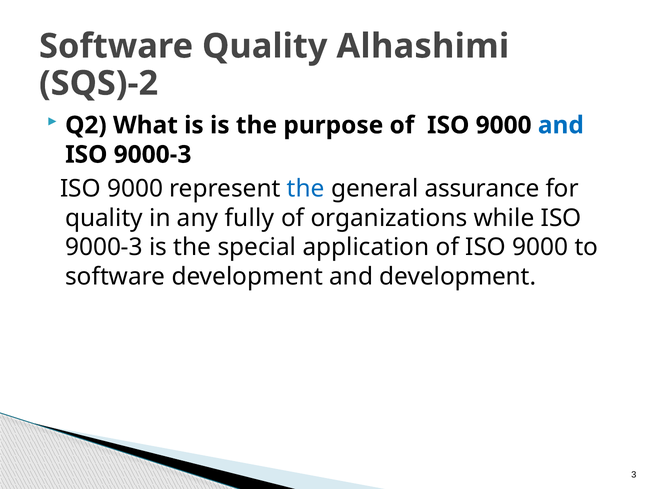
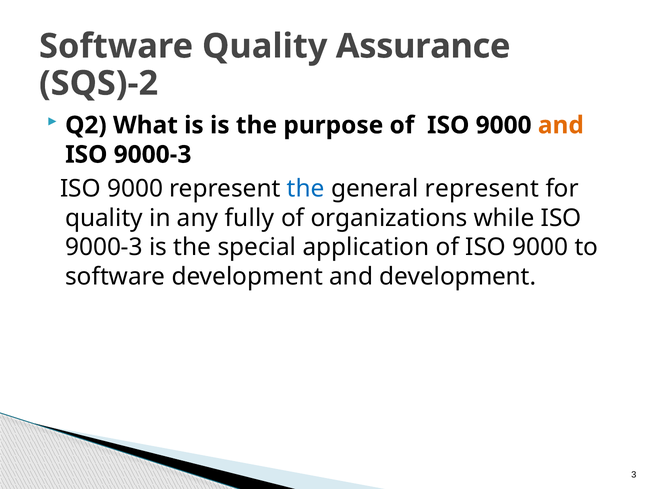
Alhashimi: Alhashimi -> Assurance (423, 46)
and colour: blue -> orange (561, 125)
general assurance: assurance -> represent (482, 189)
